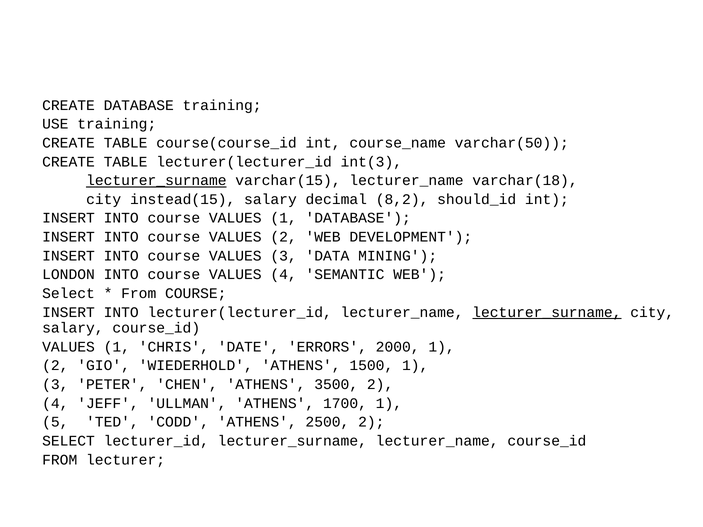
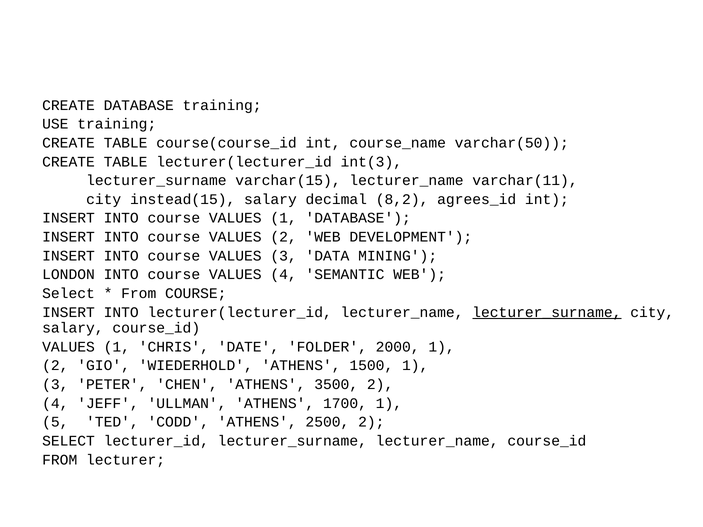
lecturer_surname underline: present -> none (156, 181)
varchar(18: varchar(18 -> varchar(11 (525, 181)
should_id: should_id -> agrees_id (477, 199)
ERRORS: ERRORS -> FOLDER (327, 347)
